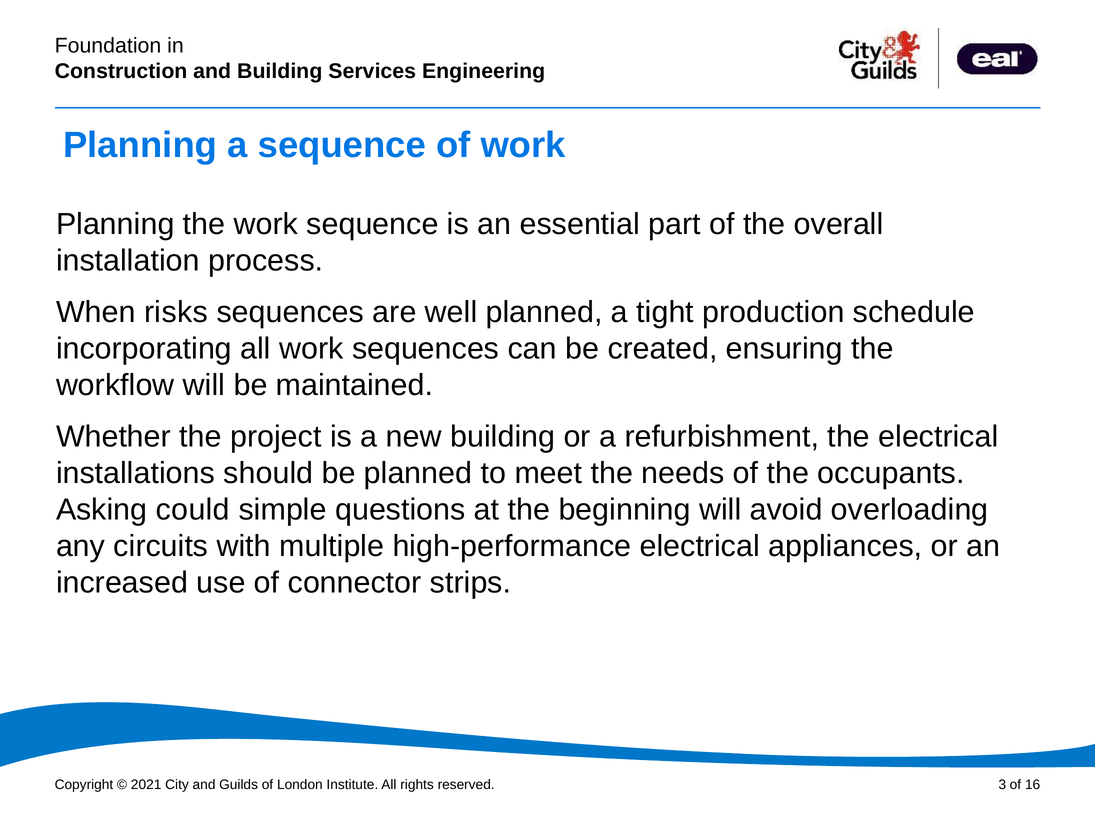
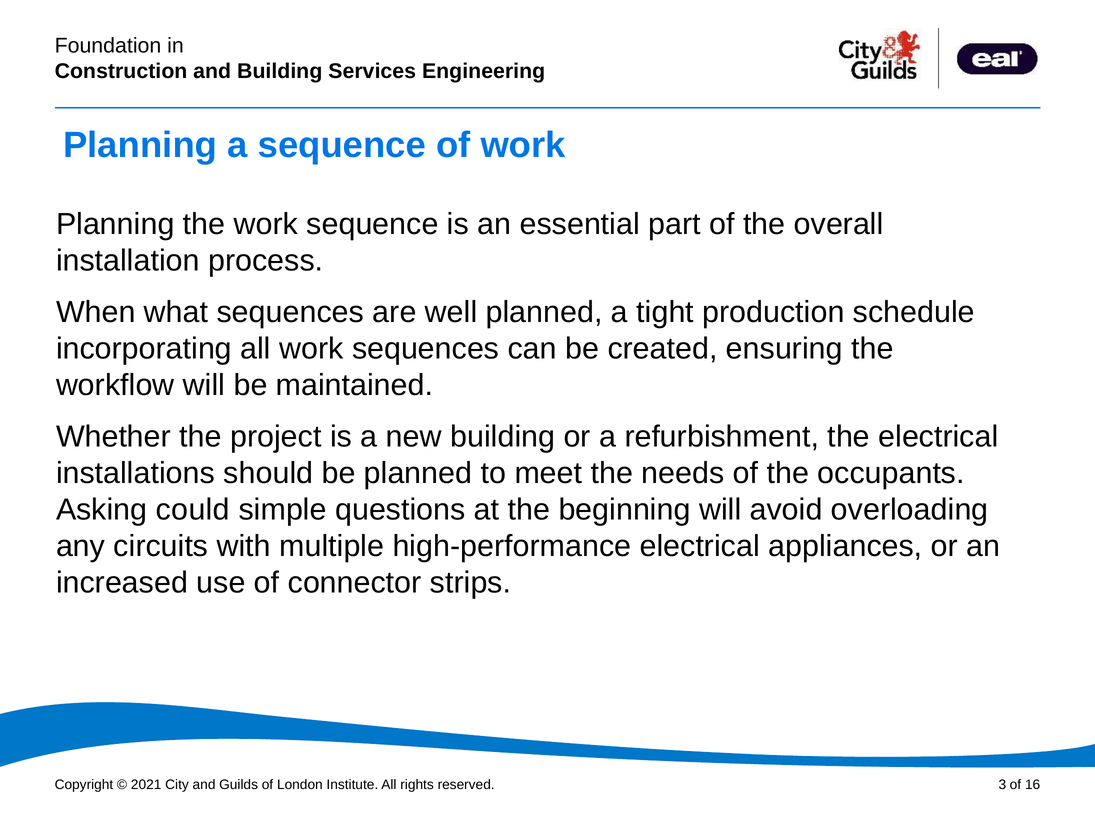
risks: risks -> what (176, 312)
